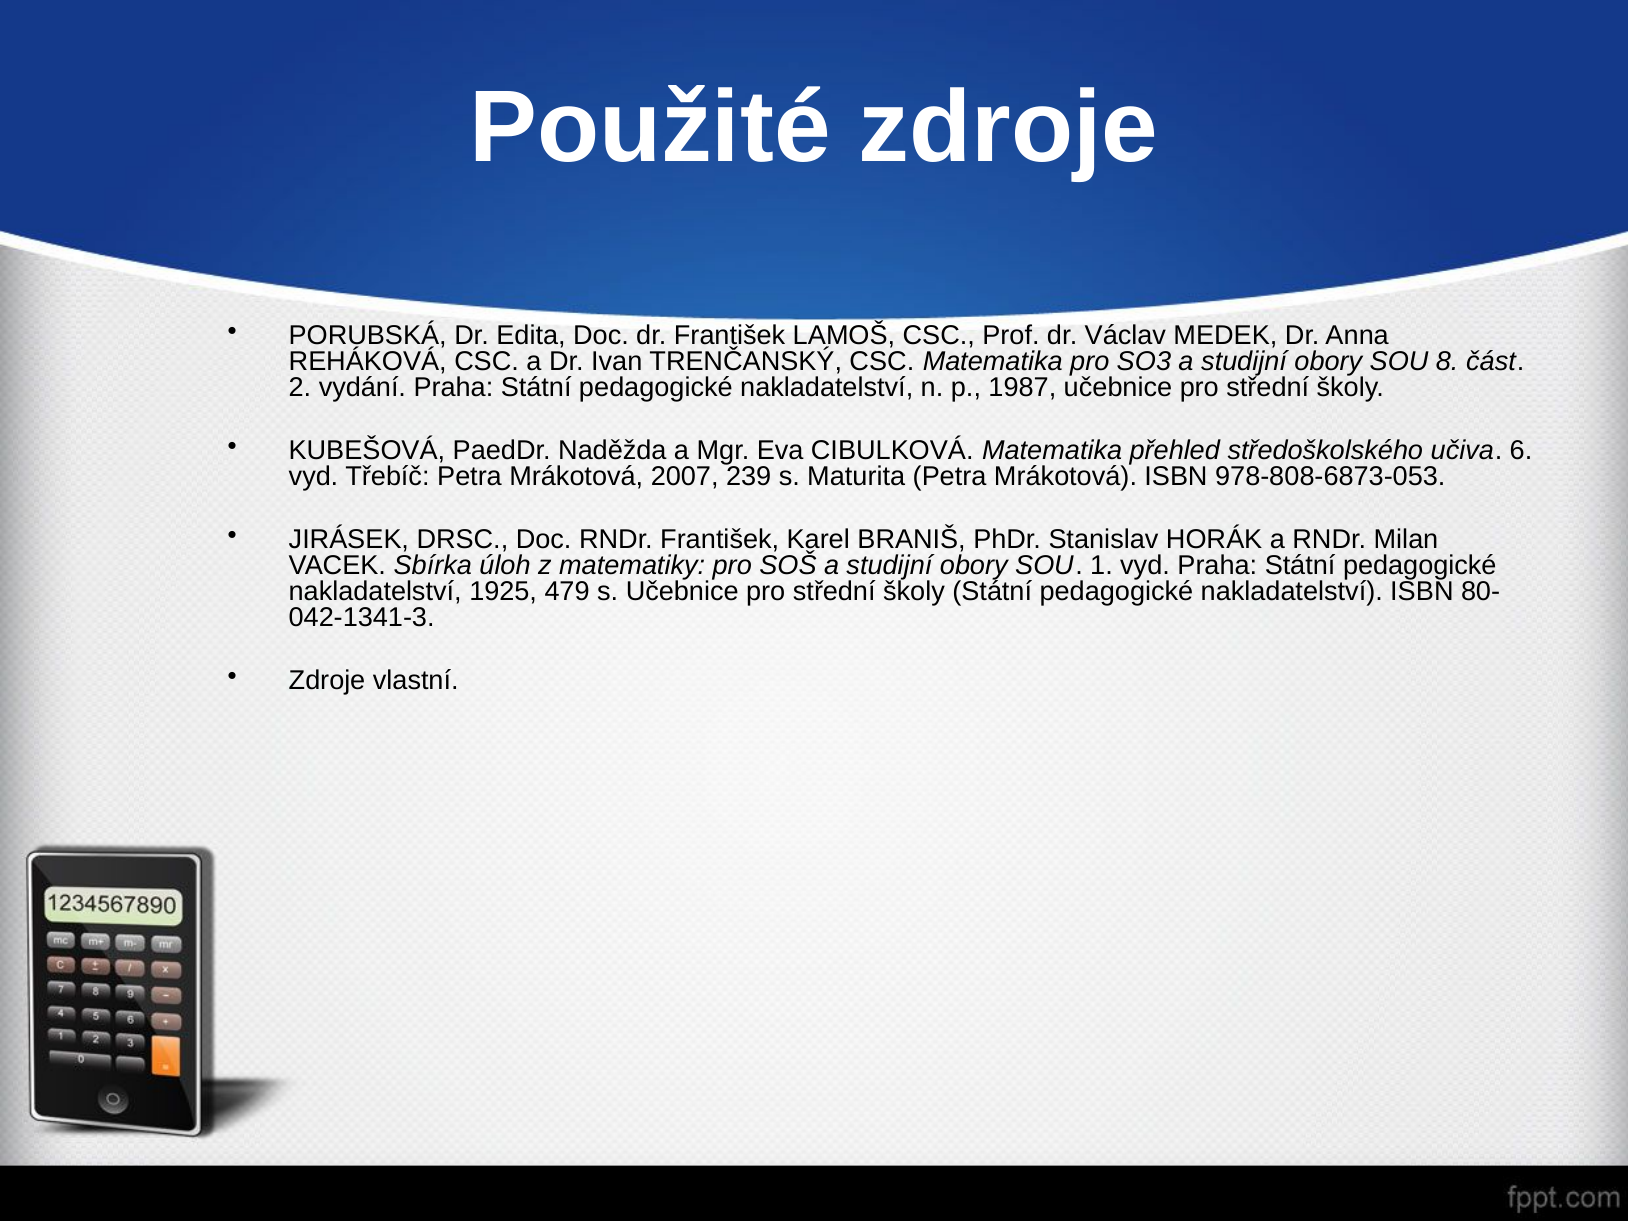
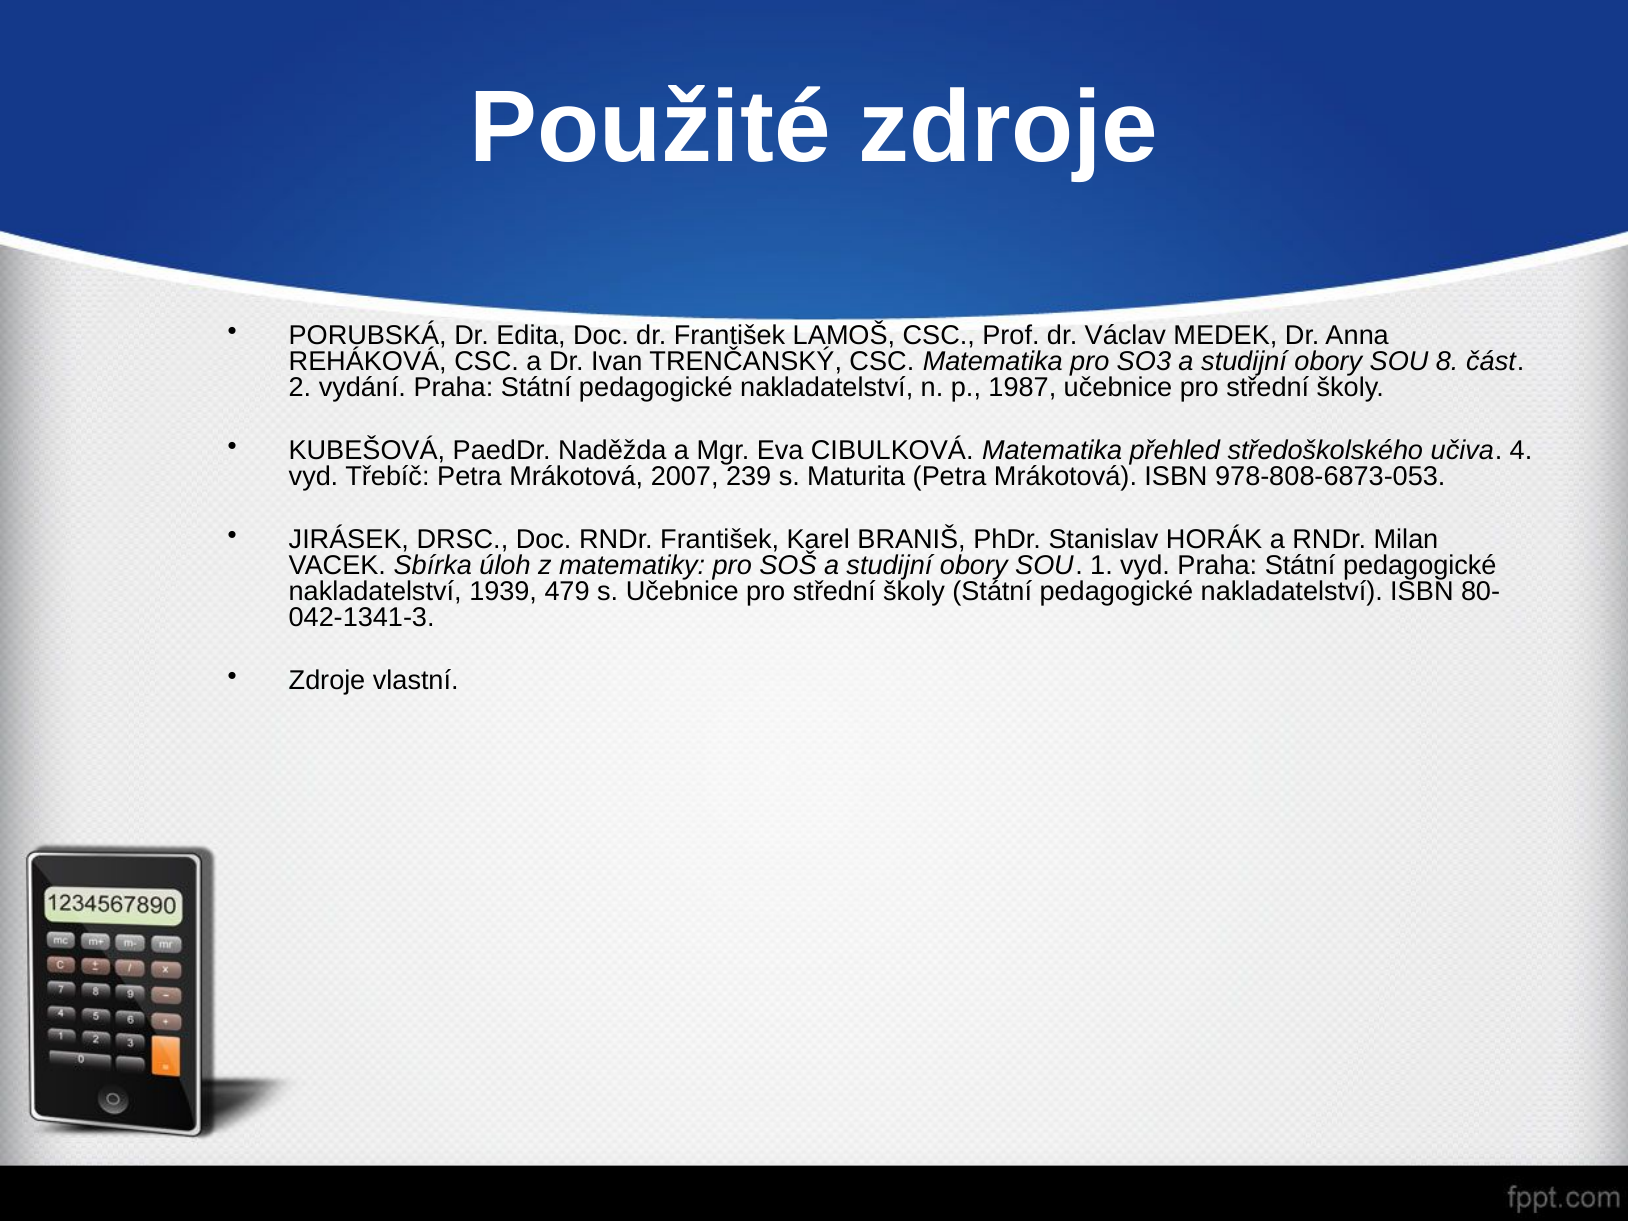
6: 6 -> 4 (1521, 451)
1925: 1925 -> 1939 (503, 592)
